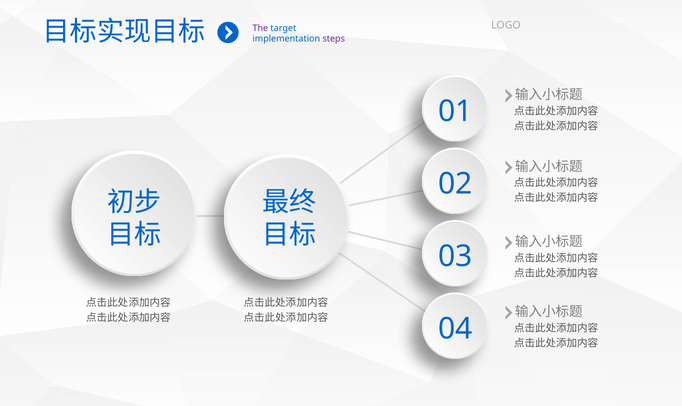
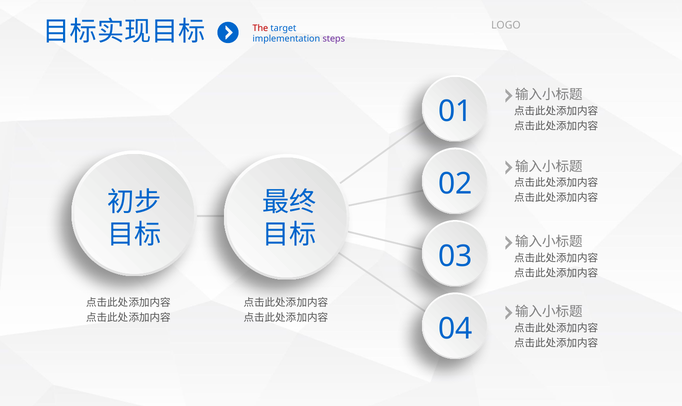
The colour: purple -> red (260, 28)
